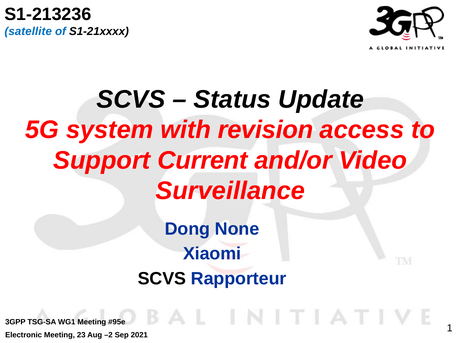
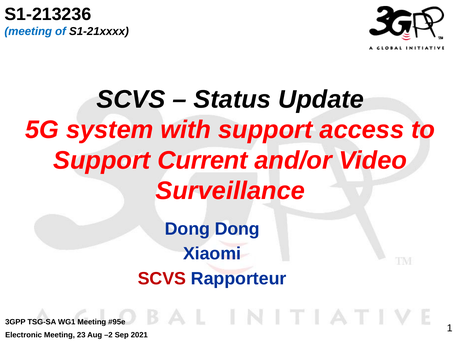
satellite: satellite -> meeting (28, 31)
with revision: revision -> support (265, 130)
Dong None: None -> Dong (237, 229)
SCVS colour: black -> red (162, 278)
